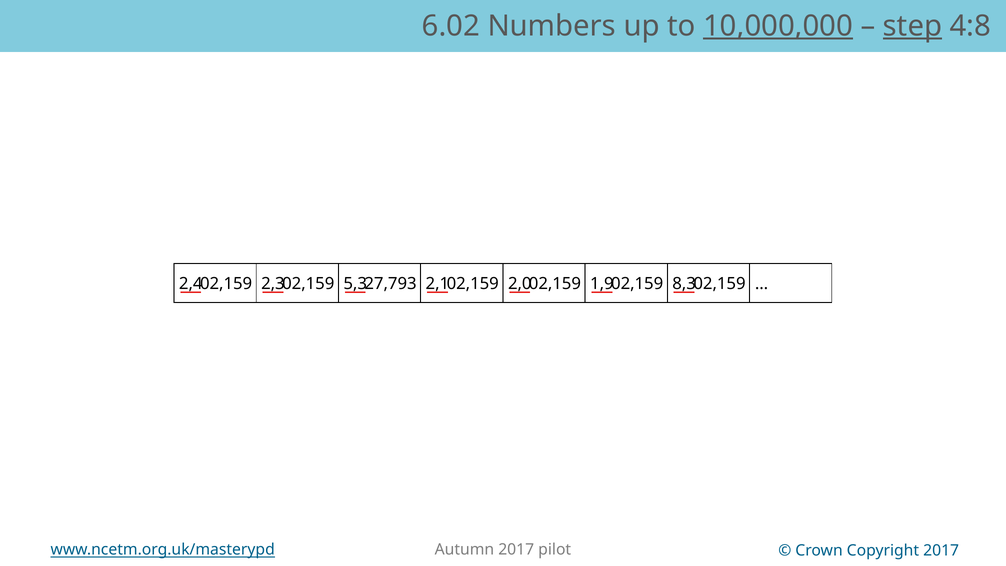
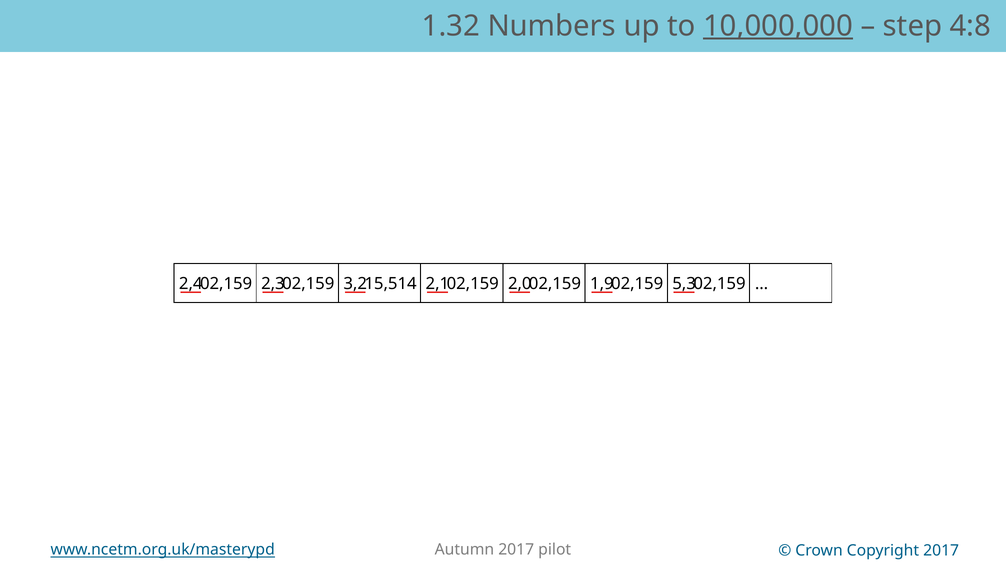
6.02: 6.02 -> 1.32 (451, 26)
step underline: present -> none (913, 26)
5,3: 5,3 -> 3,2 (355, 284)
27,793: 27,793 -> 15,514 (391, 284)
8,3: 8,3 -> 5,3 (684, 284)
